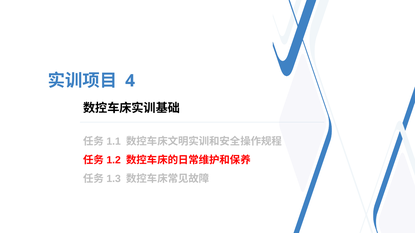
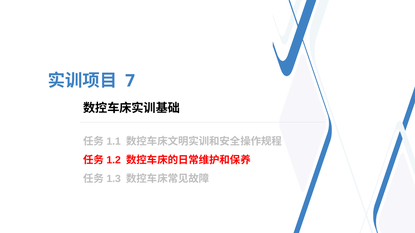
4: 4 -> 7 (130, 81)
